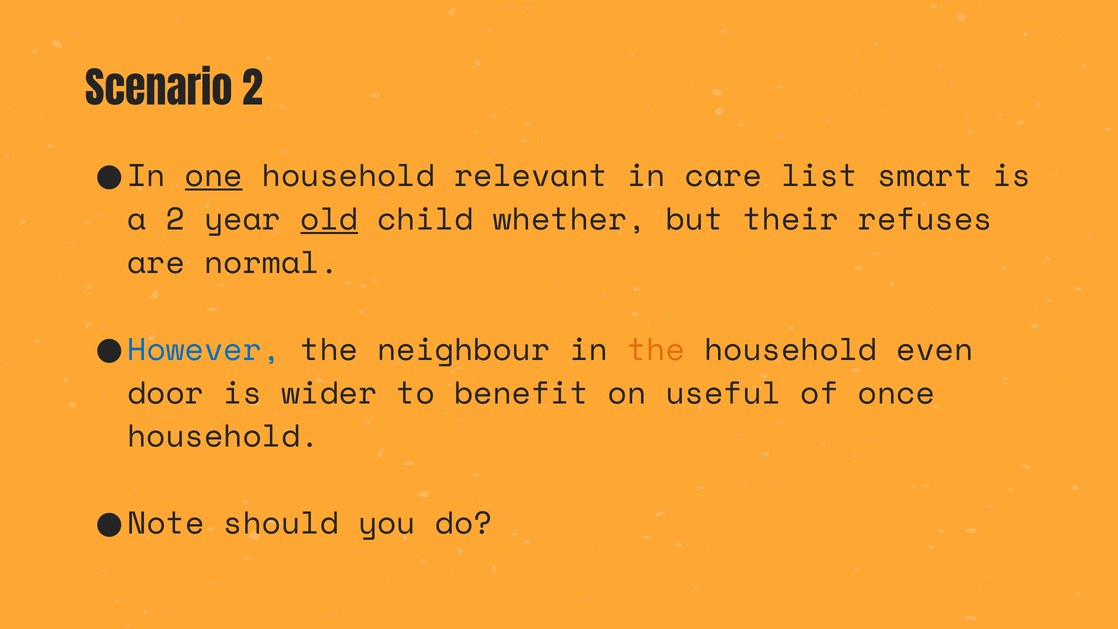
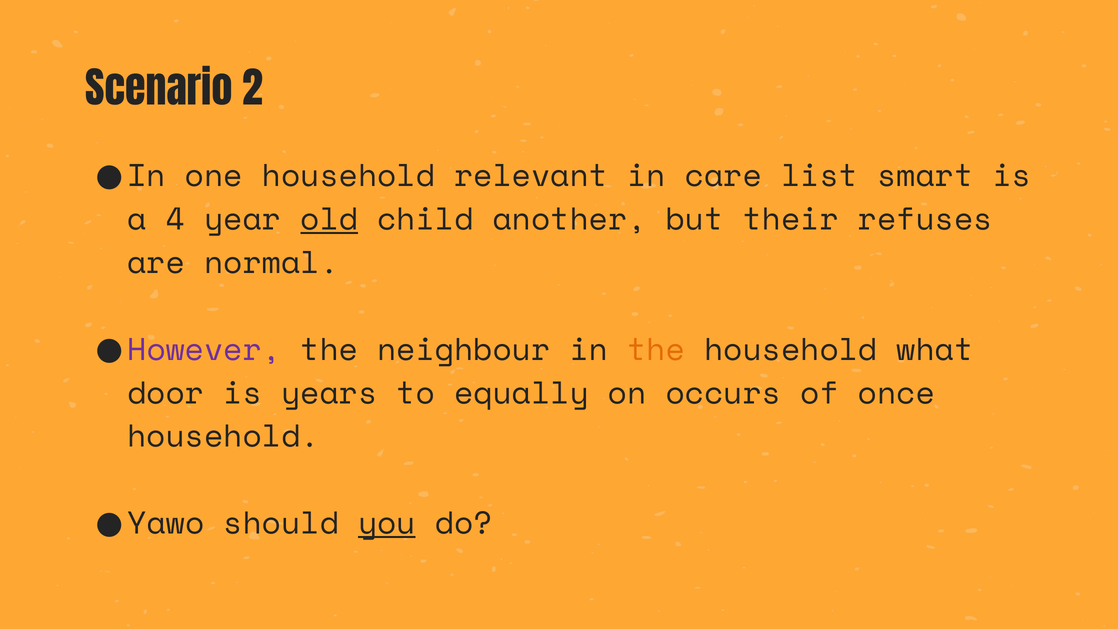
one underline: present -> none (214, 176)
a 2: 2 -> 4 (175, 219)
whether: whether -> another (570, 219)
However colour: blue -> purple (204, 350)
even: even -> what (935, 350)
wider: wider -> years (329, 393)
benefit: benefit -> equally (521, 393)
useful: useful -> occurs (723, 393)
Note: Note -> Yawo (166, 523)
you underline: none -> present (387, 523)
